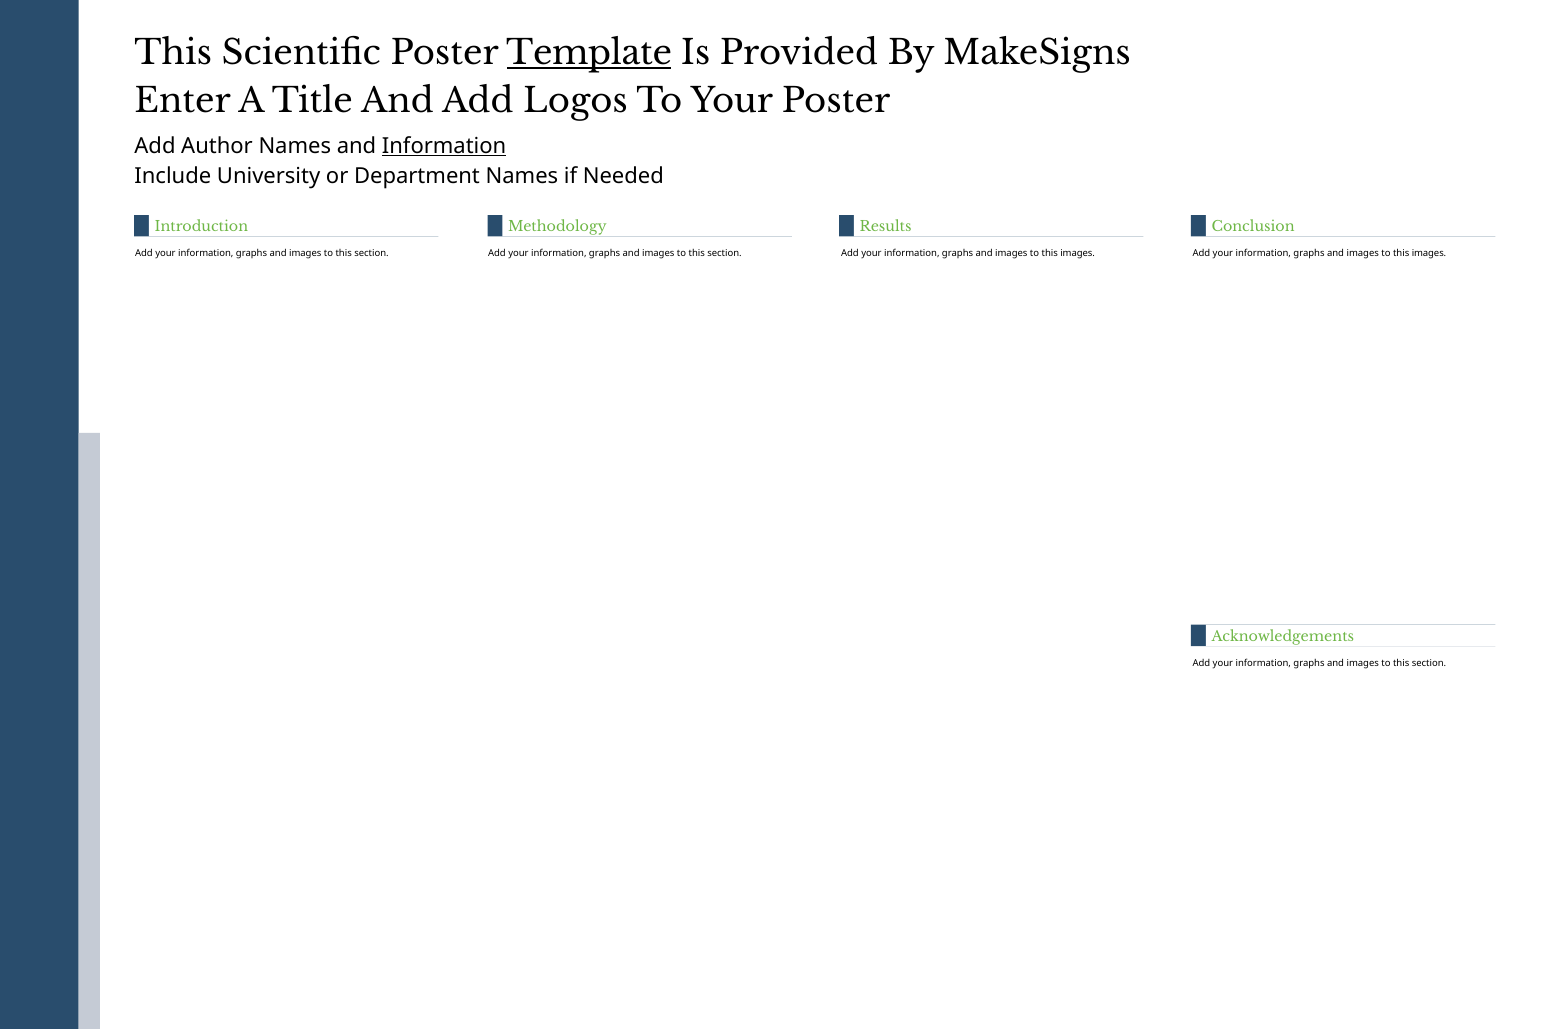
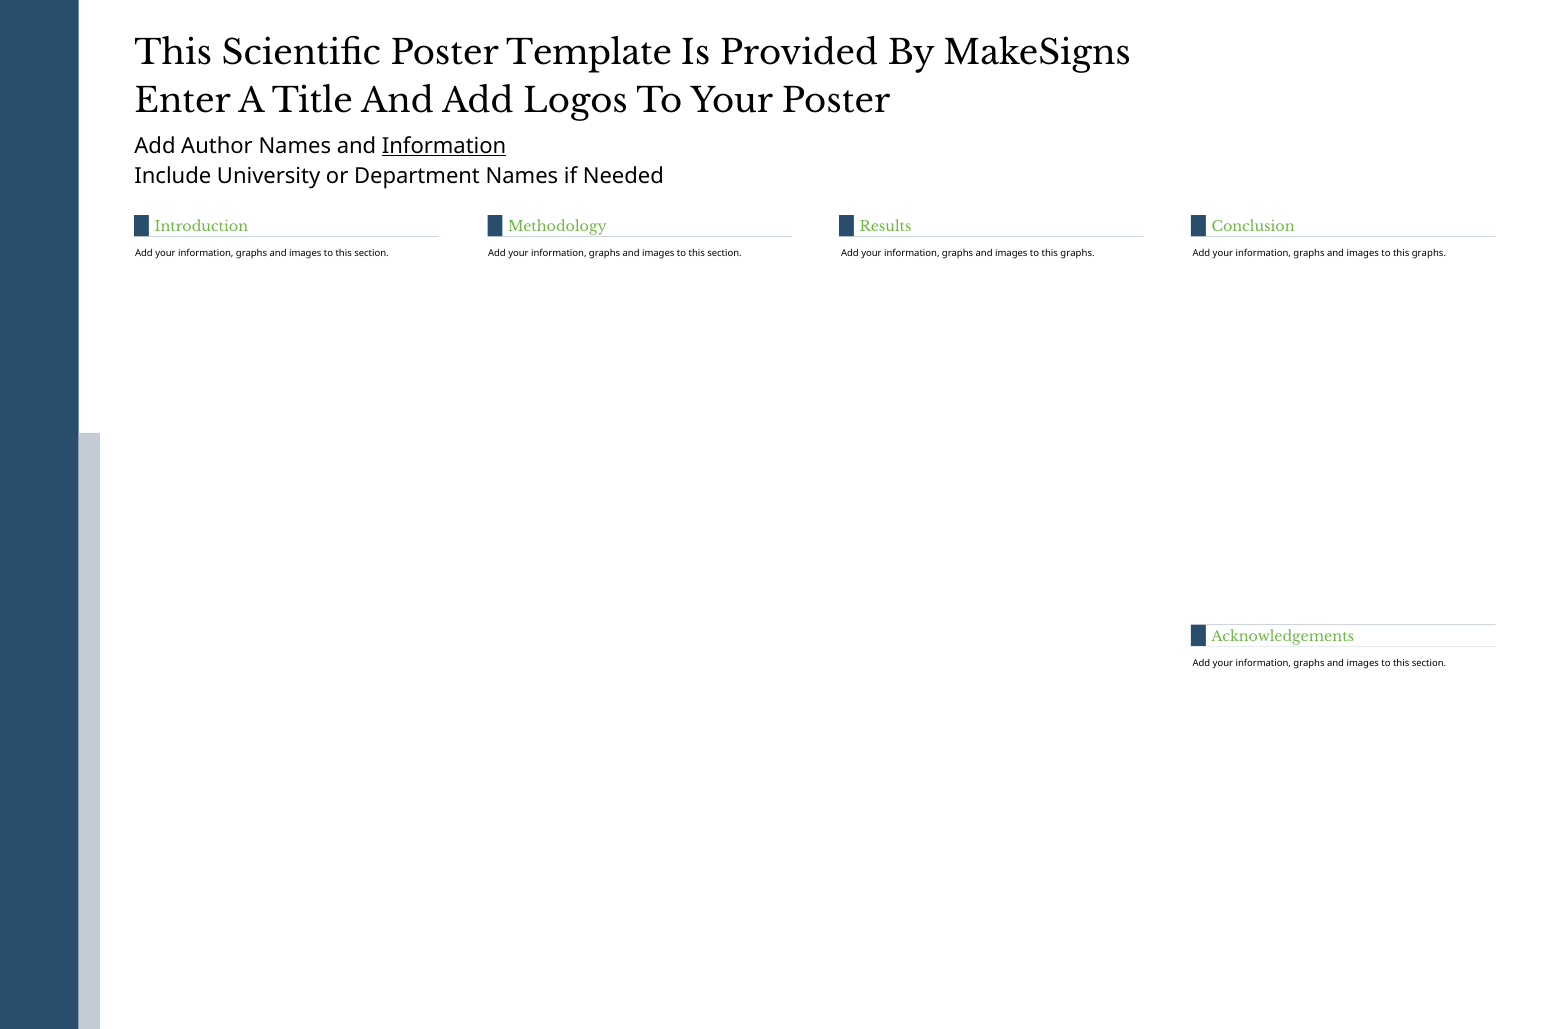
Template underline: present -> none (589, 53)
images: images -> graphs (1078, 254)
images: images -> graphs (1429, 254)
